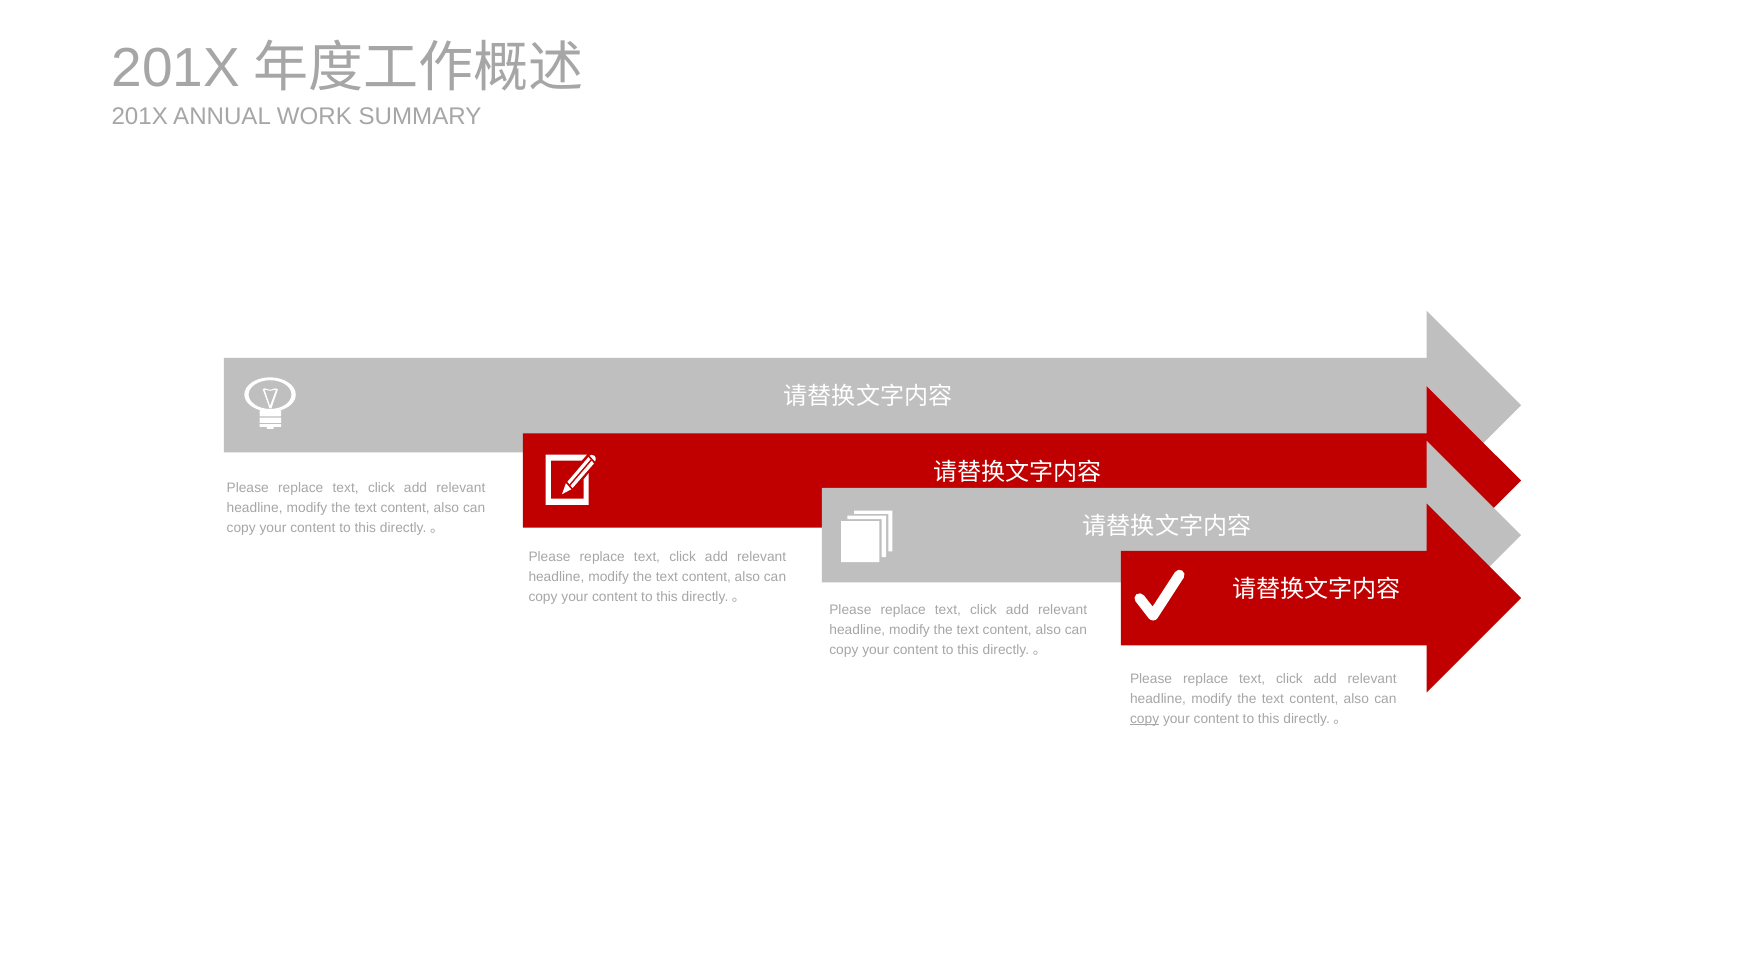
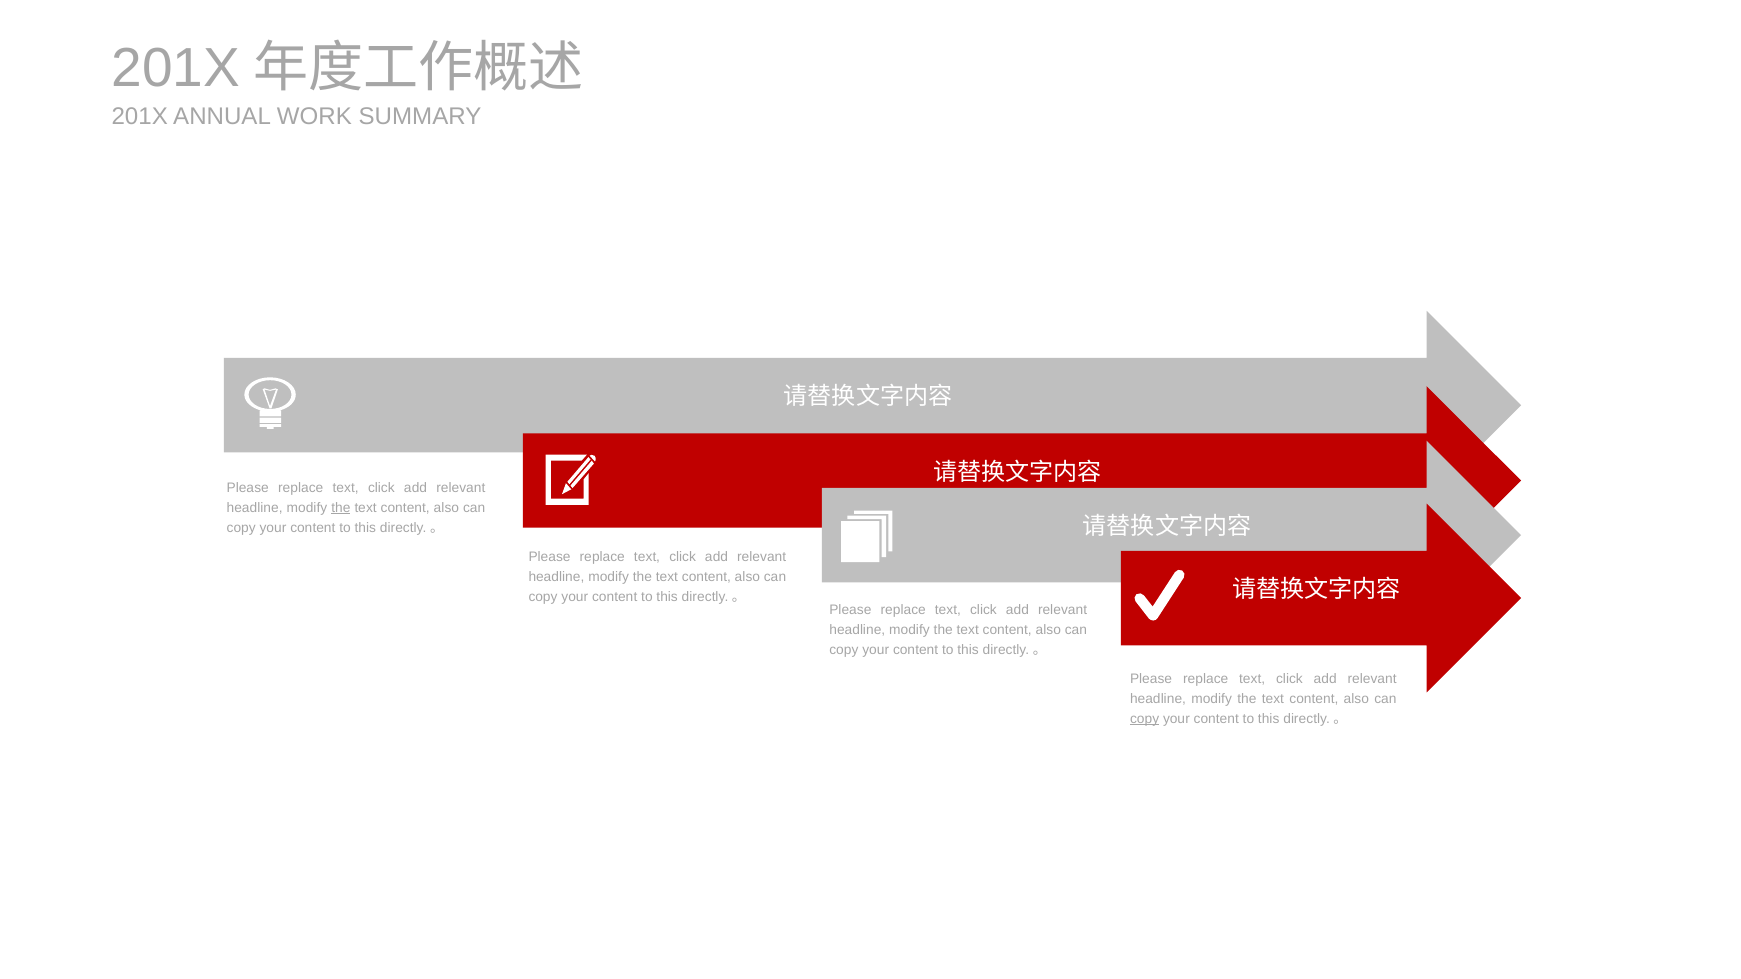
the underline: none -> present (341, 508)
